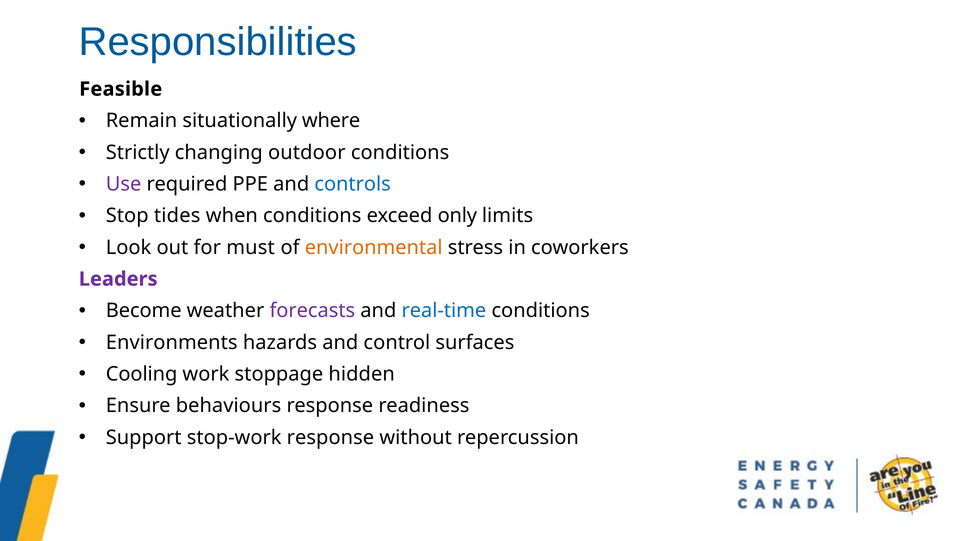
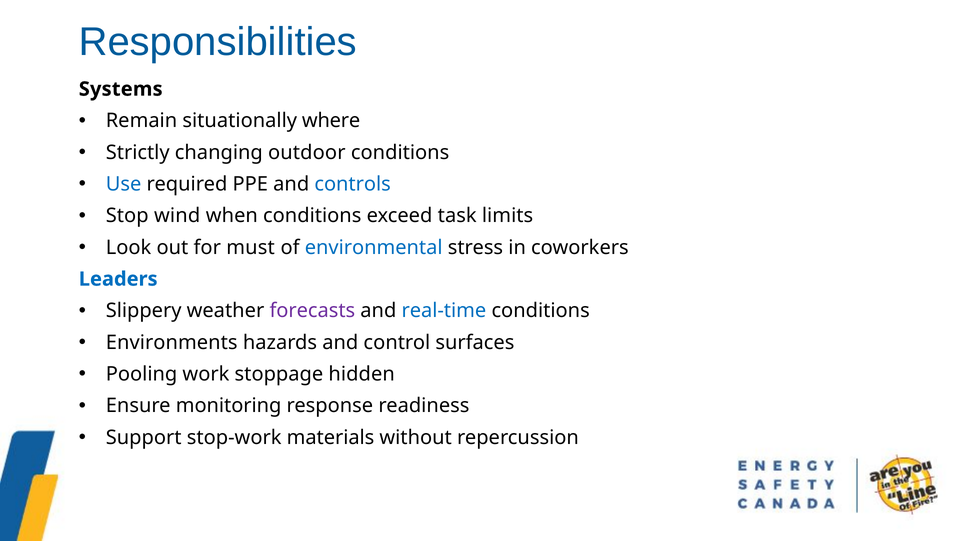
Feasible: Feasible -> Systems (121, 89)
Use colour: purple -> blue (124, 184)
tides: tides -> wind (177, 216)
only: only -> task (457, 216)
environmental colour: orange -> blue (374, 247)
Leaders colour: purple -> blue (118, 279)
Become: Become -> Slippery (144, 311)
Cooling: Cooling -> Pooling (142, 374)
behaviours: behaviours -> monitoring (229, 406)
stop-work response: response -> materials (331, 437)
